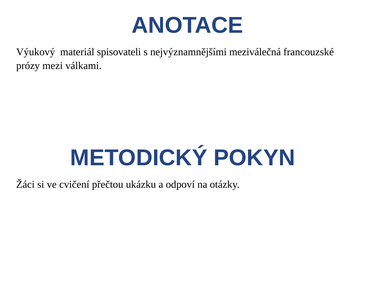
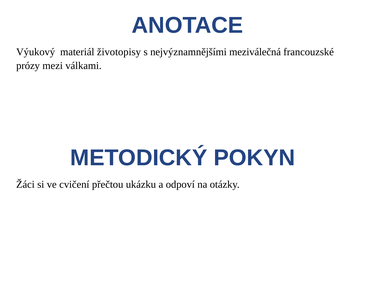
spisovateli: spisovateli -> životopisy (119, 52)
